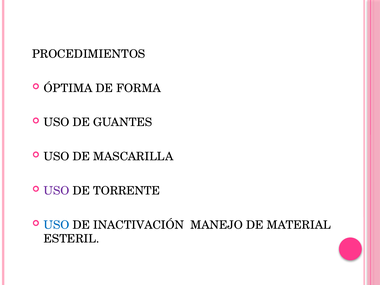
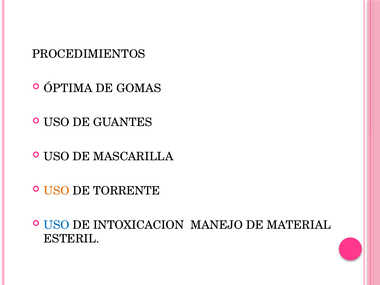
FORMA: FORMA -> GOMAS (139, 88)
USO colour: purple -> orange (57, 191)
INACTIVACIÓN: INACTIVACIÓN -> INTOXICACION (139, 225)
